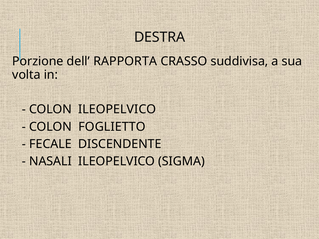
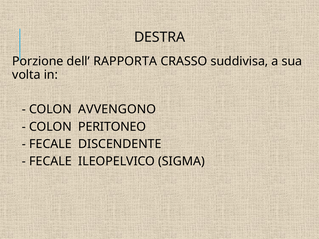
COLON ILEOPELVICO: ILEOPELVICO -> AVVENGONO (117, 109)
FOGLIETTO: FOGLIETTO -> PERITONEO (112, 127)
NASALI: NASALI -> FECALE (50, 162)
